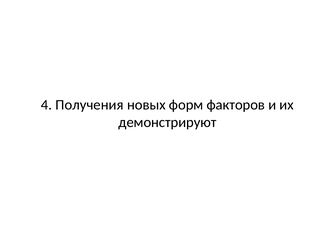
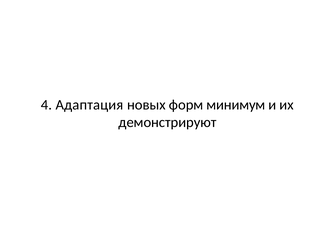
Получения: Получения -> Адаптация (89, 105)
факторов: факторов -> минимум (236, 105)
